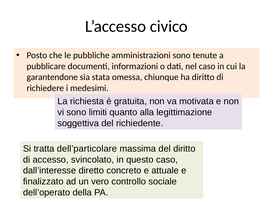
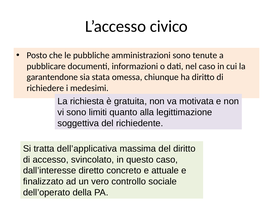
dell’particolare: dell’particolare -> dell’applicativa (87, 149)
